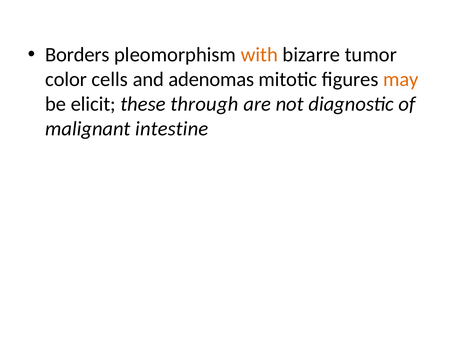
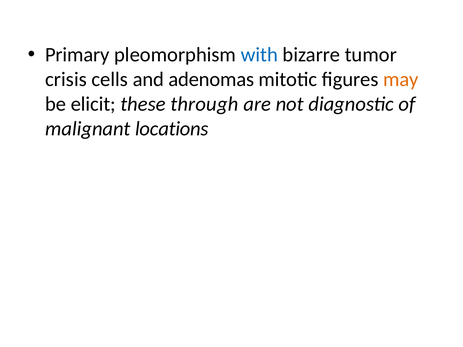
Borders: Borders -> Primary (77, 55)
with colour: orange -> blue (259, 55)
color: color -> crisis (66, 79)
intestine: intestine -> locations (172, 129)
